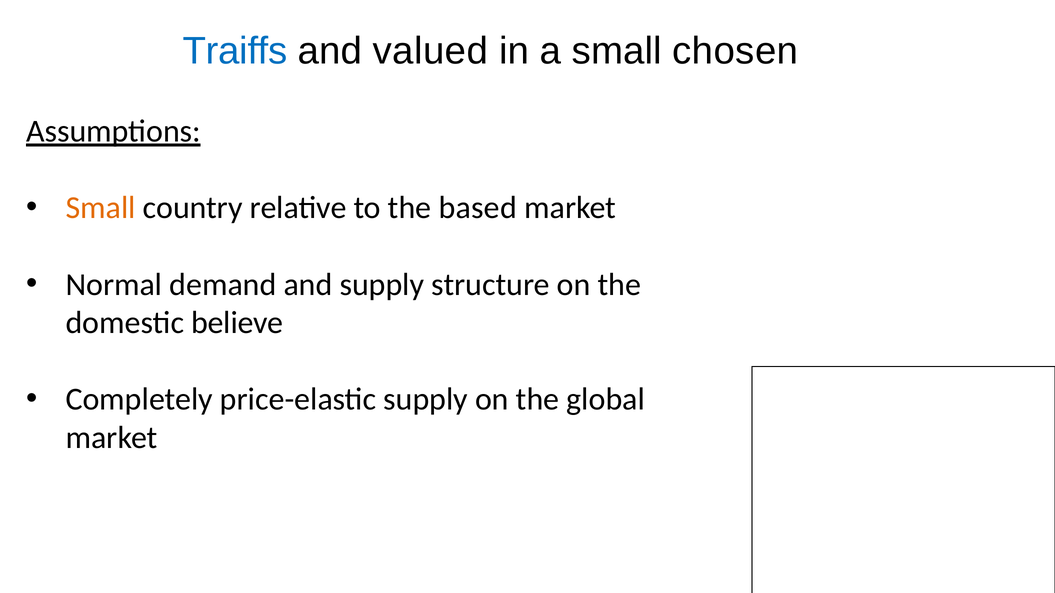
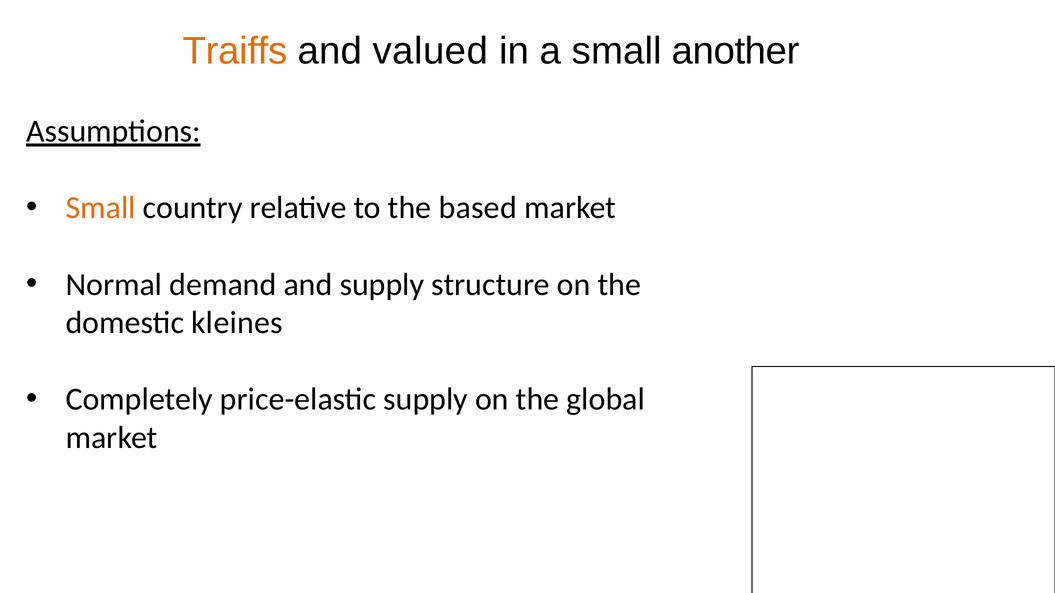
Traiffs colour: blue -> orange (235, 51)
chosen: chosen -> another (736, 51)
believe: believe -> kleines (237, 323)
